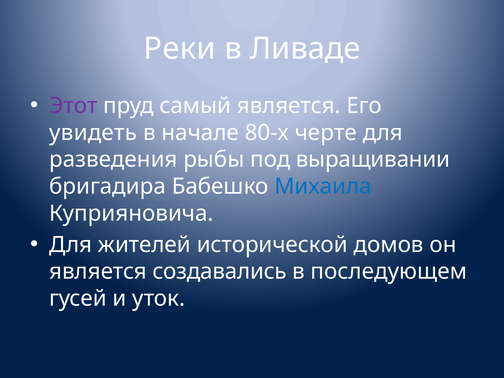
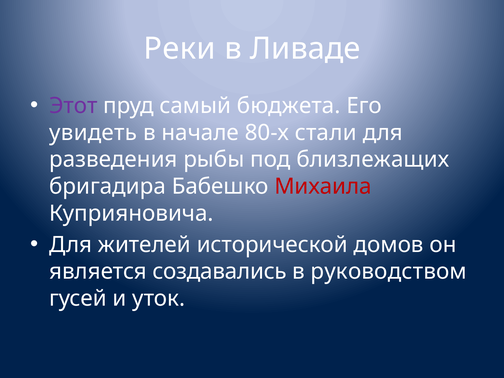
самый является: является -> бюджета (289, 106)
черте: черте -> стали (326, 133)
выращивании: выращивании -> близлежащих (373, 160)
Михаила colour: blue -> red (323, 186)
последующем: последующем -> руководством (389, 272)
